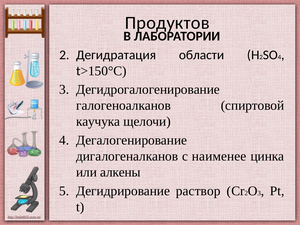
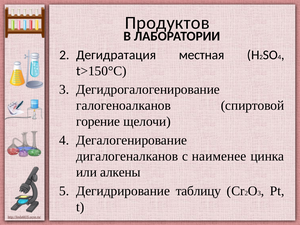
области: области -> местная (202, 55)
каучука: каучука -> горение (98, 122)
раствор: раствор -> таблицу (198, 191)
